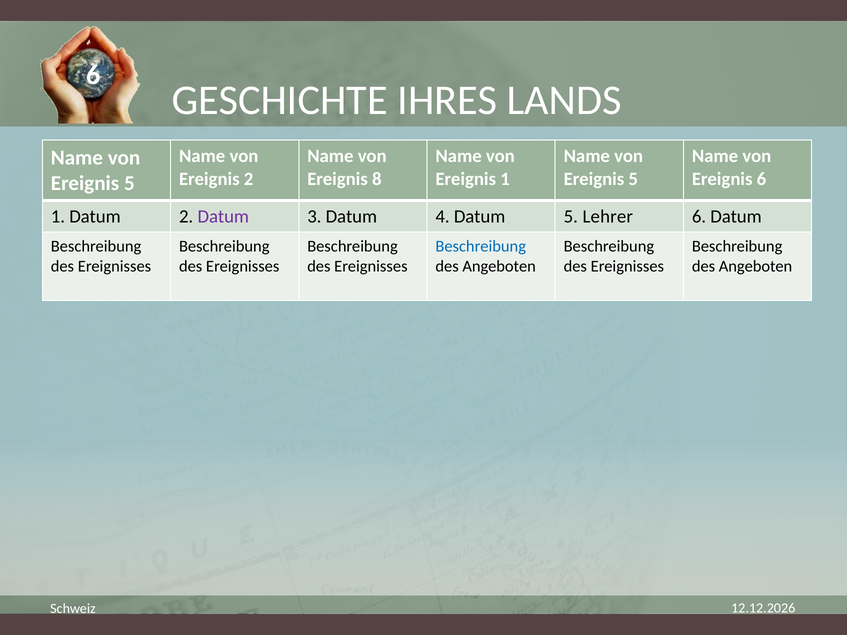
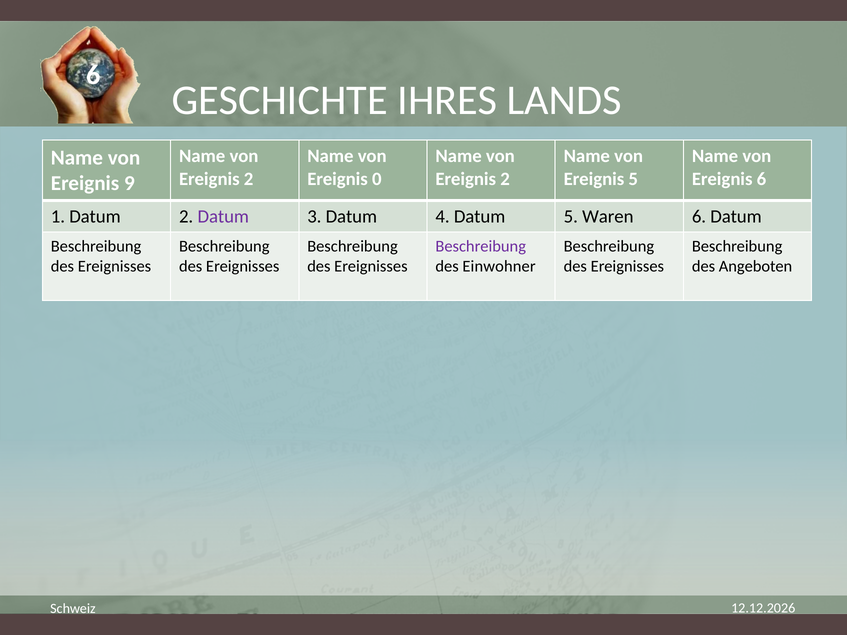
8: 8 -> 0 (377, 179)
1: 1 -> 2 (505, 179)
5: 5 -> 9 (129, 184)
Lehrer: Lehrer -> Waren (608, 216)
Beschreibung colour: blue -> purple (481, 246)
Angeboten: Angeboten -> Einwohner (499, 267)
